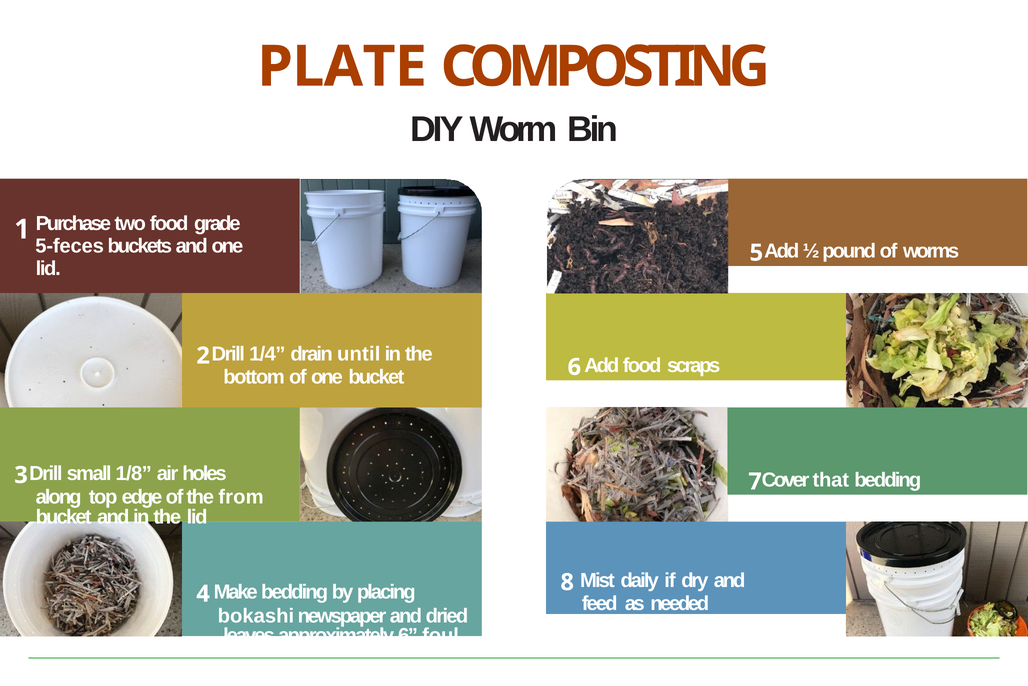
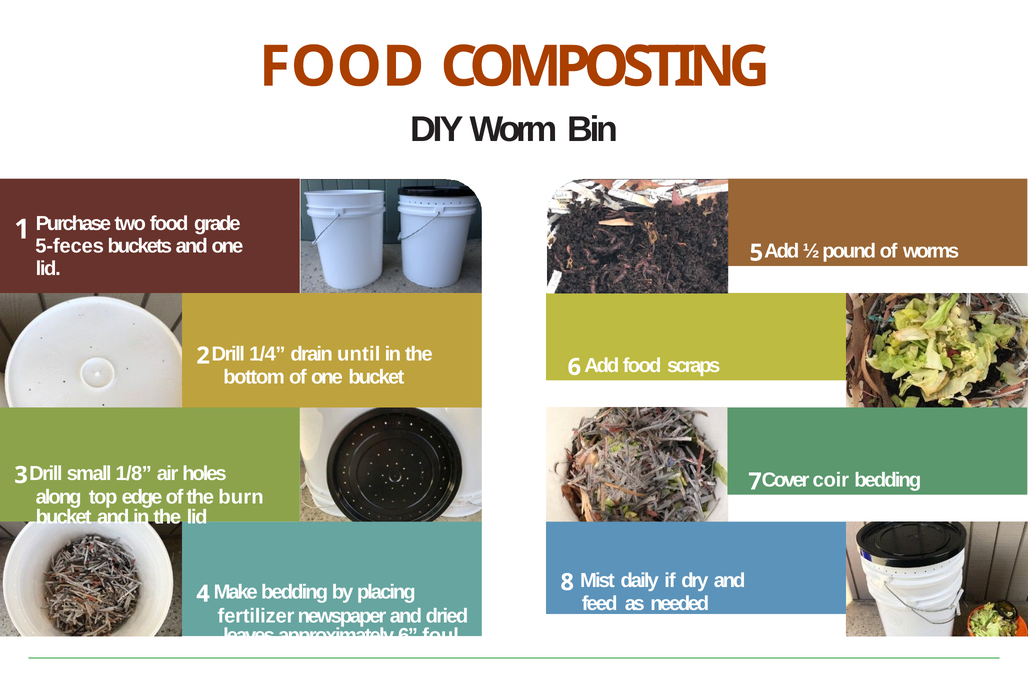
PLATE: PLATE -> FOOD (342, 67)
that: that -> coir (831, 479)
from: from -> burn (241, 497)
bokashi: bokashi -> fertilizer (256, 615)
